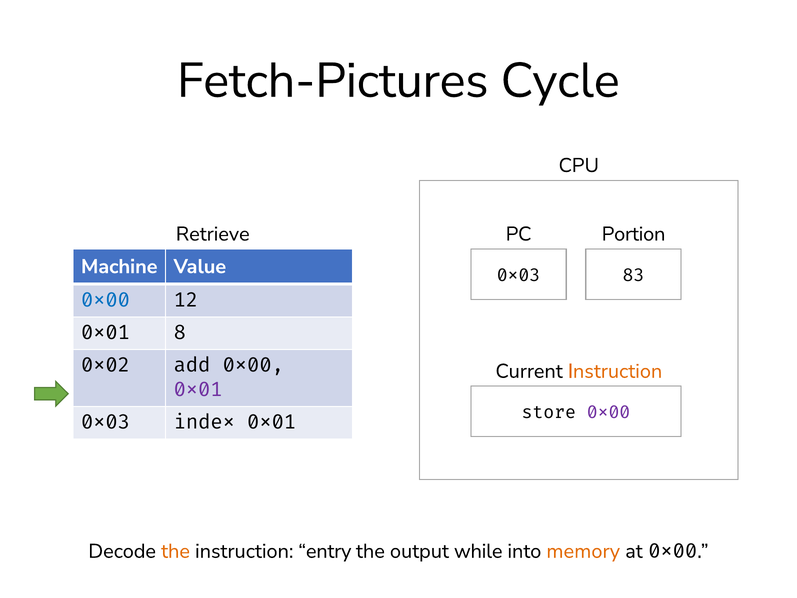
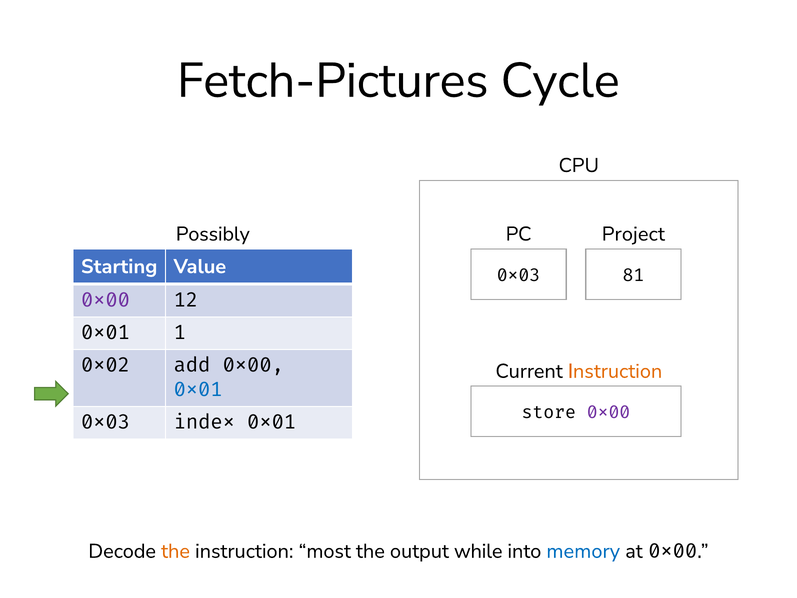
Retrieve: Retrieve -> Possibly (213, 234)
Portion: Portion -> Project (633, 234)
Machine: Machine -> Starting (119, 266)
83: 83 -> 81 (633, 275)
0x00 colour: blue -> purple (105, 300)
8: 8 -> 1 (180, 332)
0x01 colour: purple -> blue (198, 390)
entry: entry -> most (325, 551)
memory colour: orange -> blue (583, 551)
